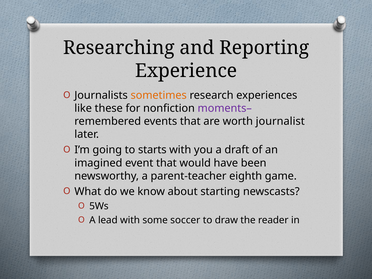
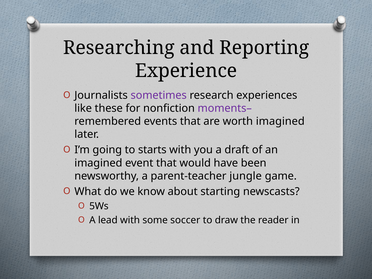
sometimes colour: orange -> purple (159, 95)
worth journalist: journalist -> imagined (280, 121)
eighth: eighth -> jungle (246, 176)
